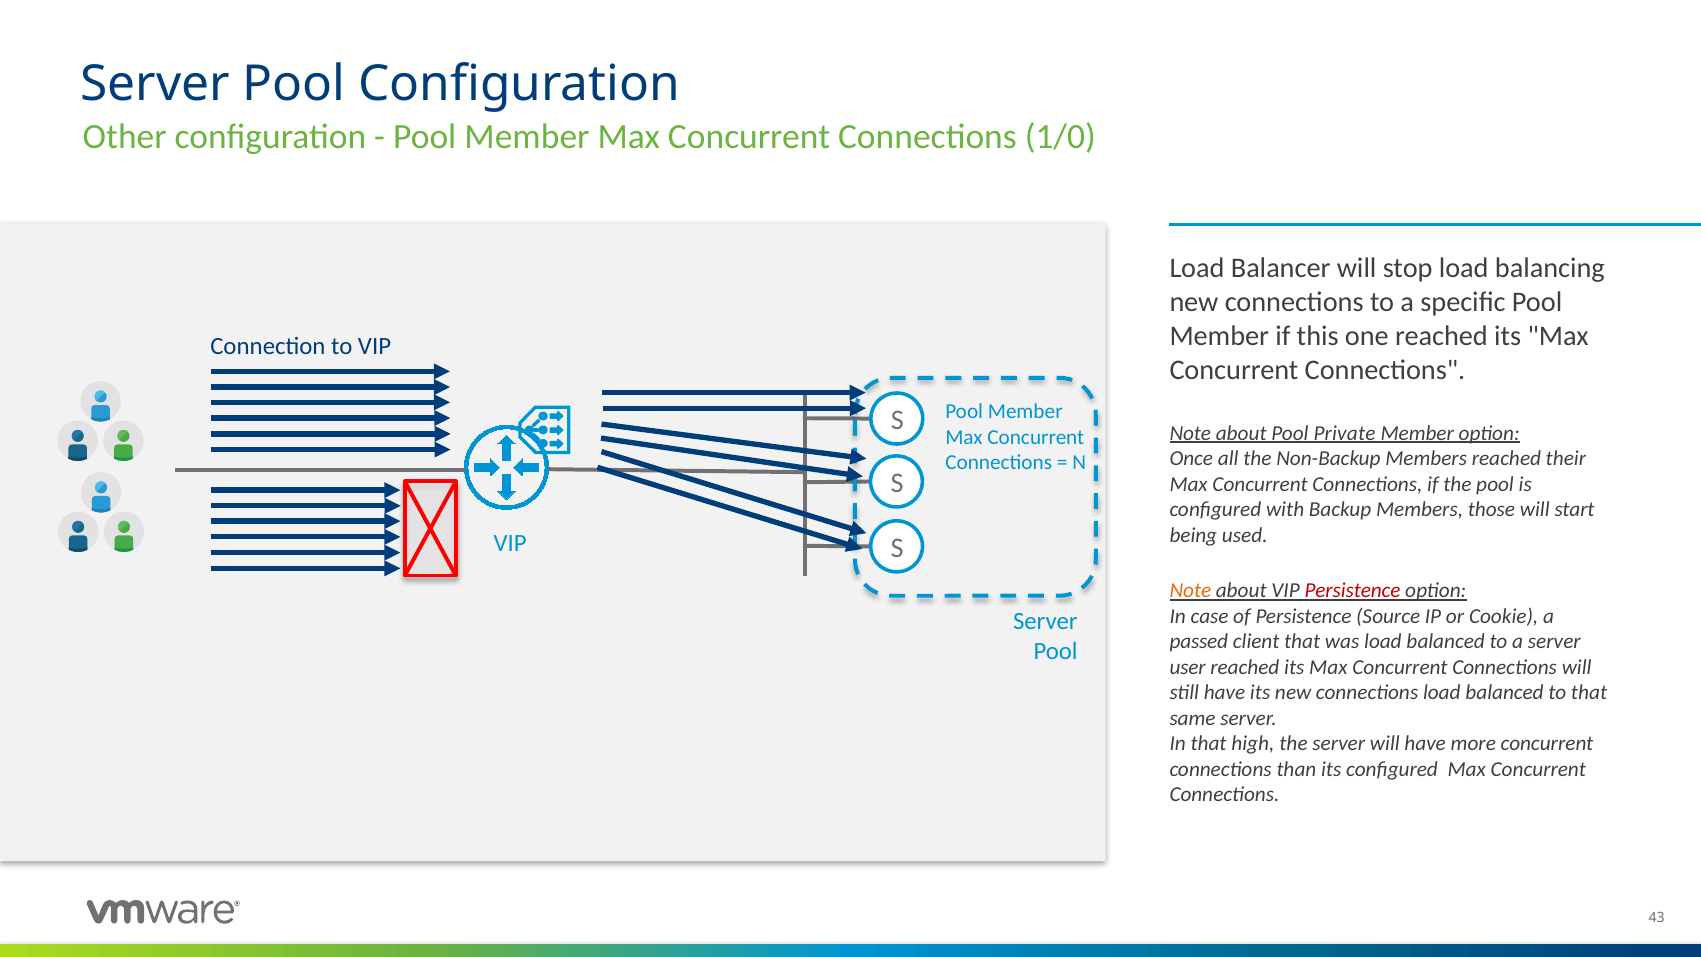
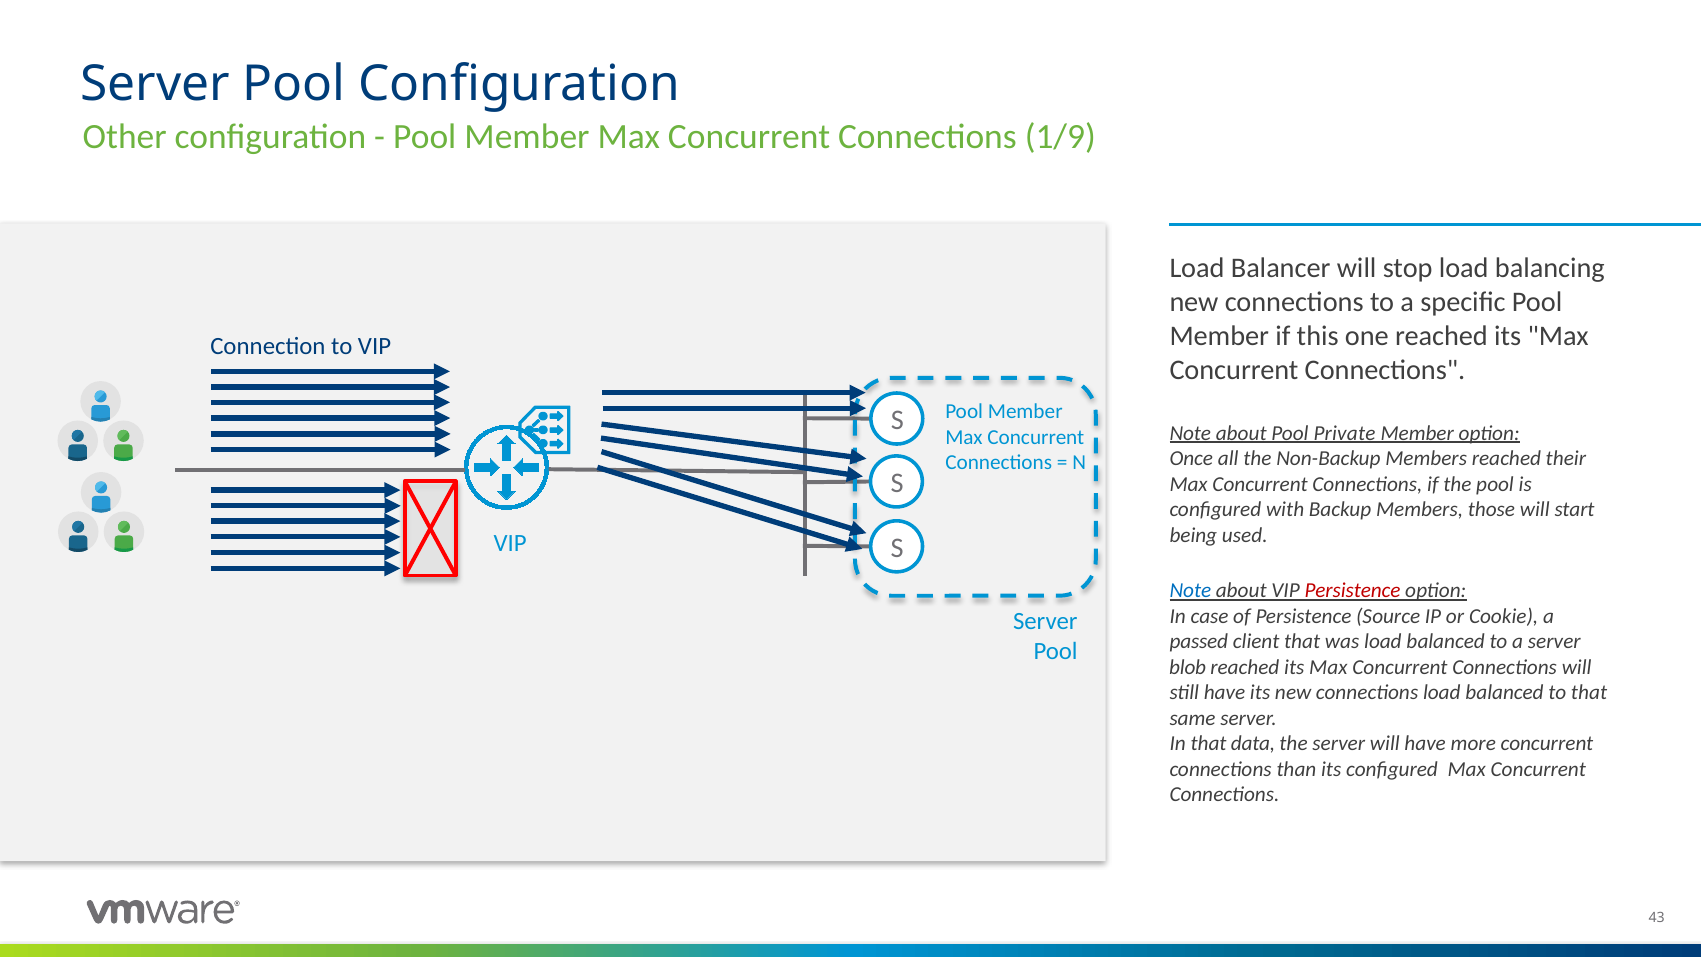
1/0: 1/0 -> 1/9 (1060, 137)
Note colour: orange -> blue (1190, 591)
user: user -> blob (1188, 667)
high: high -> data (1253, 744)
